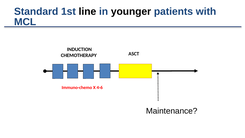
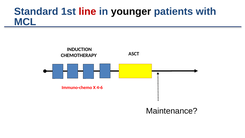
line colour: black -> red (87, 12)
